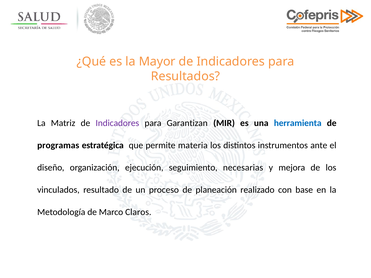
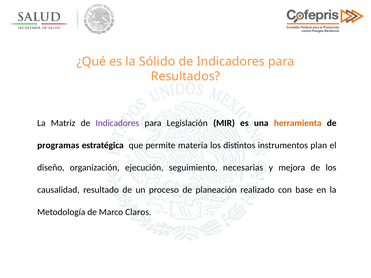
Mayor: Mayor -> Sólido (157, 62)
Garantizan: Garantizan -> Legislación (187, 123)
herramienta colour: blue -> orange (298, 123)
ante: ante -> plan (319, 145)
vinculados: vinculados -> causalidad (58, 190)
